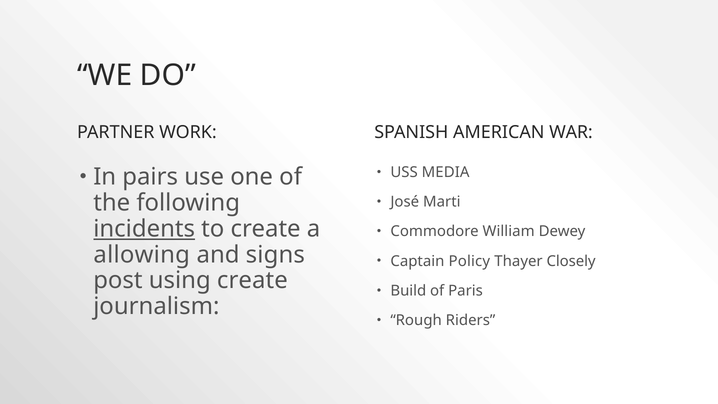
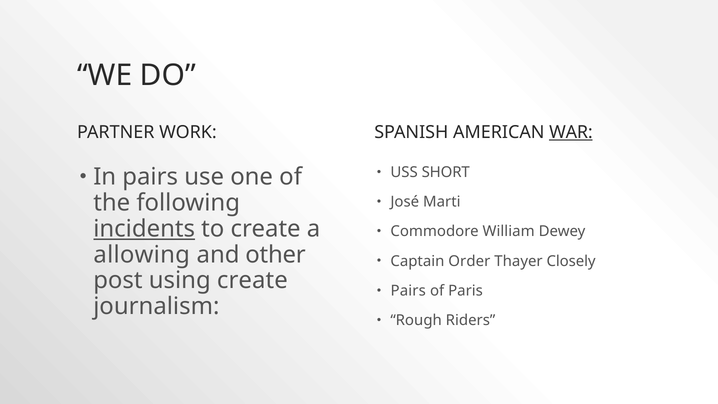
WAR underline: none -> present (571, 132)
MEDIA: MEDIA -> SHORT (446, 172)
signs: signs -> other (276, 255)
Policy: Policy -> Order (469, 261)
Build: Build -> Pairs (408, 291)
